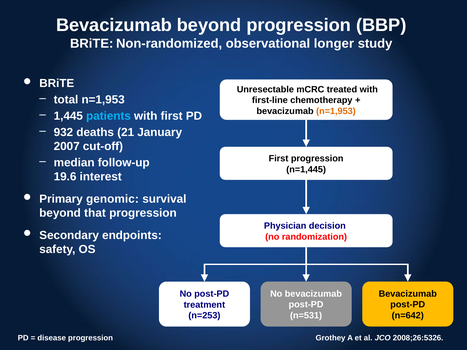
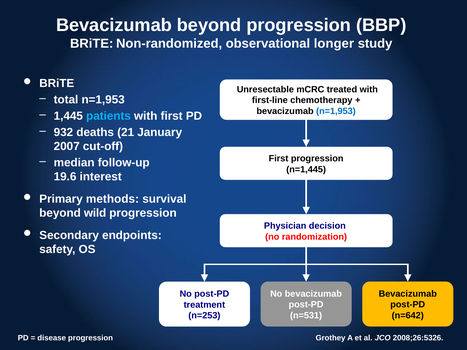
n=1,953 colour: orange -> blue (336, 111)
genomic: genomic -> methods (112, 199)
that: that -> wild (95, 213)
